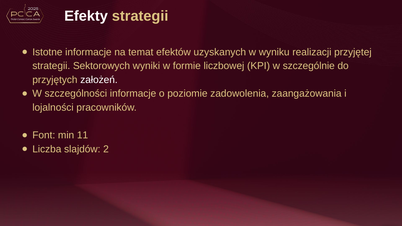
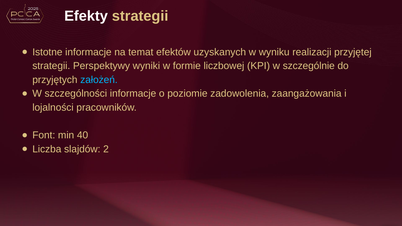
Sektorowych: Sektorowych -> Perspektywy (101, 66)
założeń colour: white -> light blue (99, 80)
11: 11 -> 40 (83, 135)
